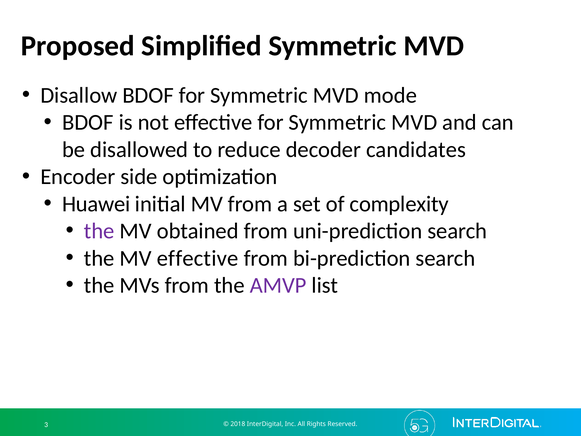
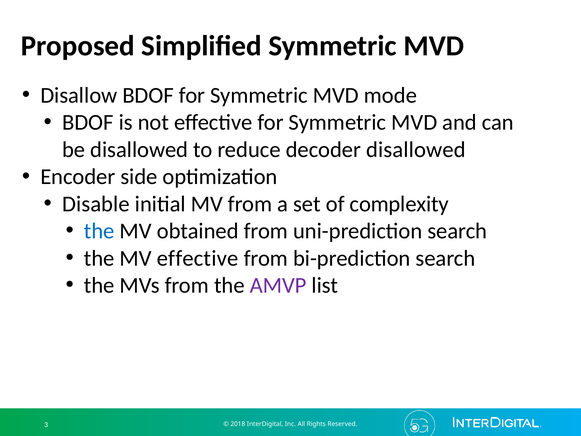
decoder candidates: candidates -> disallowed (416, 150)
Huawei: Huawei -> Disable (96, 204)
the colour: purple -> blue (99, 231)
